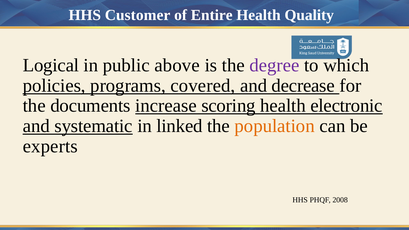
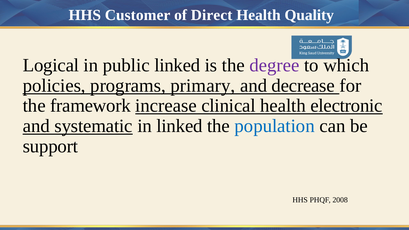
Entire: Entire -> Direct (212, 15)
public above: above -> linked (177, 65)
covered: covered -> primary (203, 86)
documents: documents -> framework (90, 106)
scoring: scoring -> clinical (228, 106)
population colour: orange -> blue (275, 126)
experts: experts -> support (50, 146)
